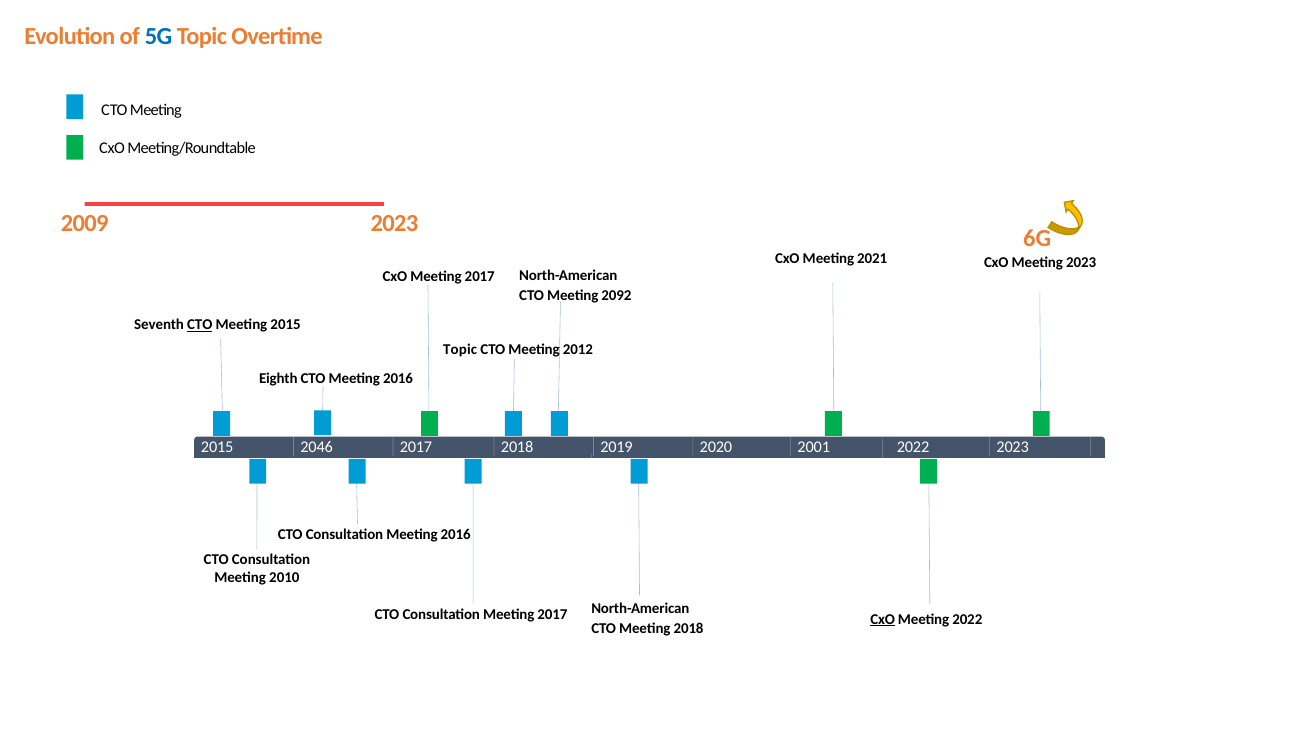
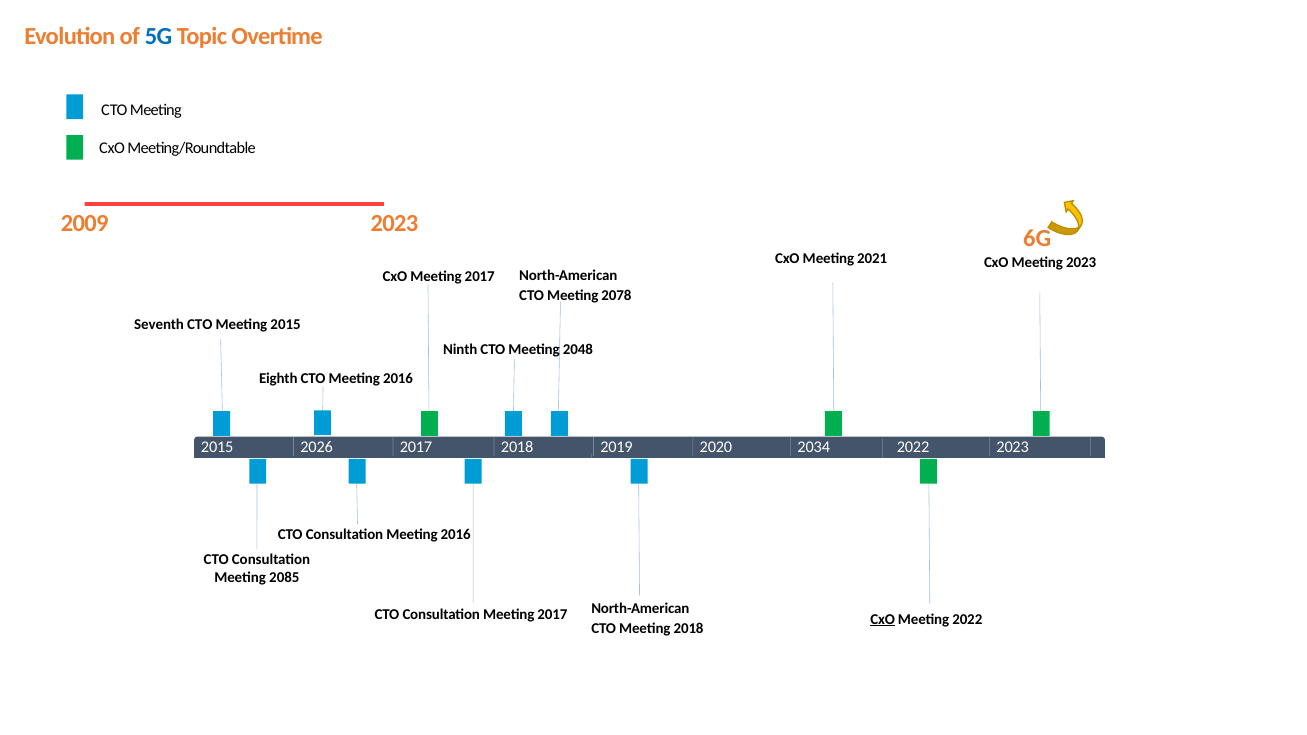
2092: 2092 -> 2078 (617, 295)
CTO underline: present -> none (200, 325)
Topic: Topic -> Ninth (460, 349)
2012: 2012 -> 2048 (578, 349)
2046: 2046 -> 2026 (317, 448)
2001: 2001 -> 2034 (814, 448)
2010: 2010 -> 2085 (284, 578)
